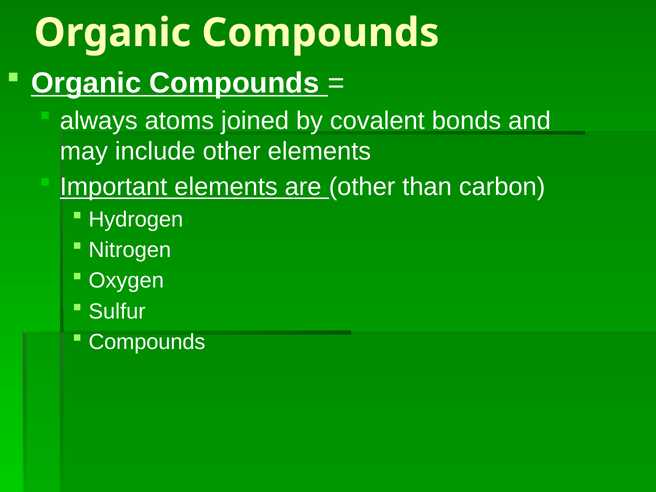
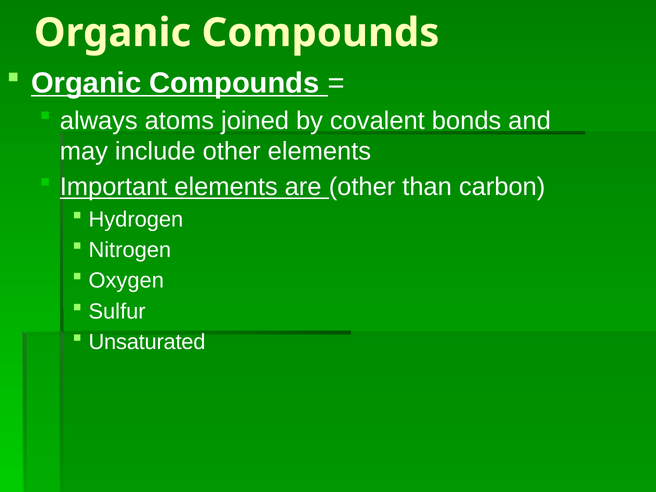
Compounds: Compounds -> Unsaturated (147, 342)
